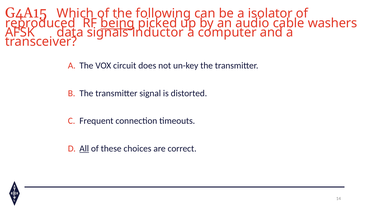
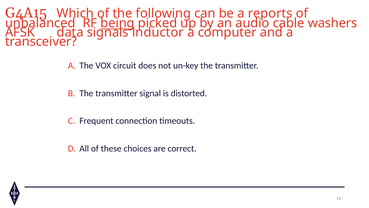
isolator: isolator -> reports (270, 13)
reproduced: reproduced -> unbalanced (40, 23)
All underline: present -> none (84, 148)
